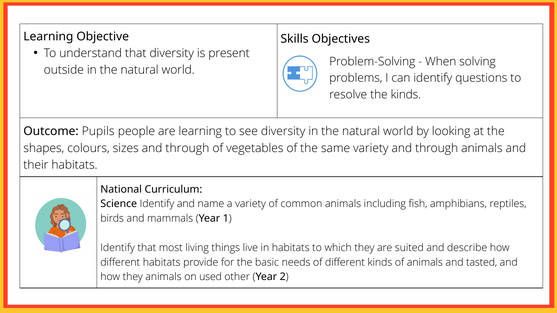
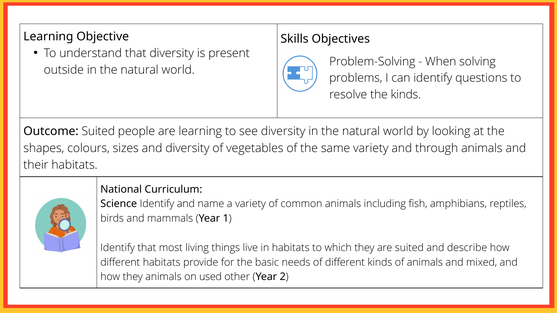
Outcome Pupils: Pupils -> Suited (98, 131)
sizes and through: through -> diversity (187, 148)
tasted: tasted -> mixed (482, 263)
